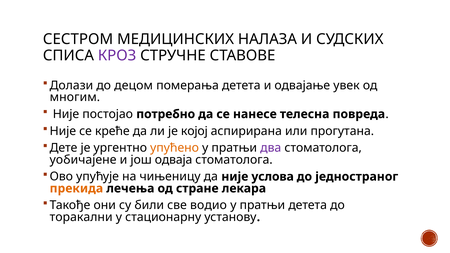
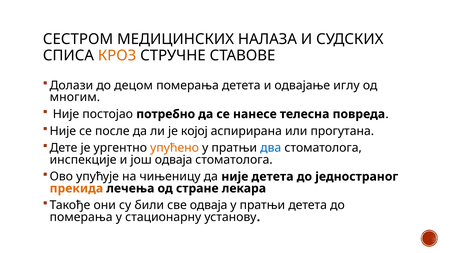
КРОЗ colour: purple -> orange (117, 56)
увек: увек -> иглу (346, 85)
креће: креће -> после (112, 131)
два colour: purple -> blue (271, 148)
уобичајене: уобичајене -> инспекције (83, 160)
није услова: услова -> детета (272, 177)
све водио: водио -> одваја (209, 205)
торакални: торакални -> померања (81, 217)
